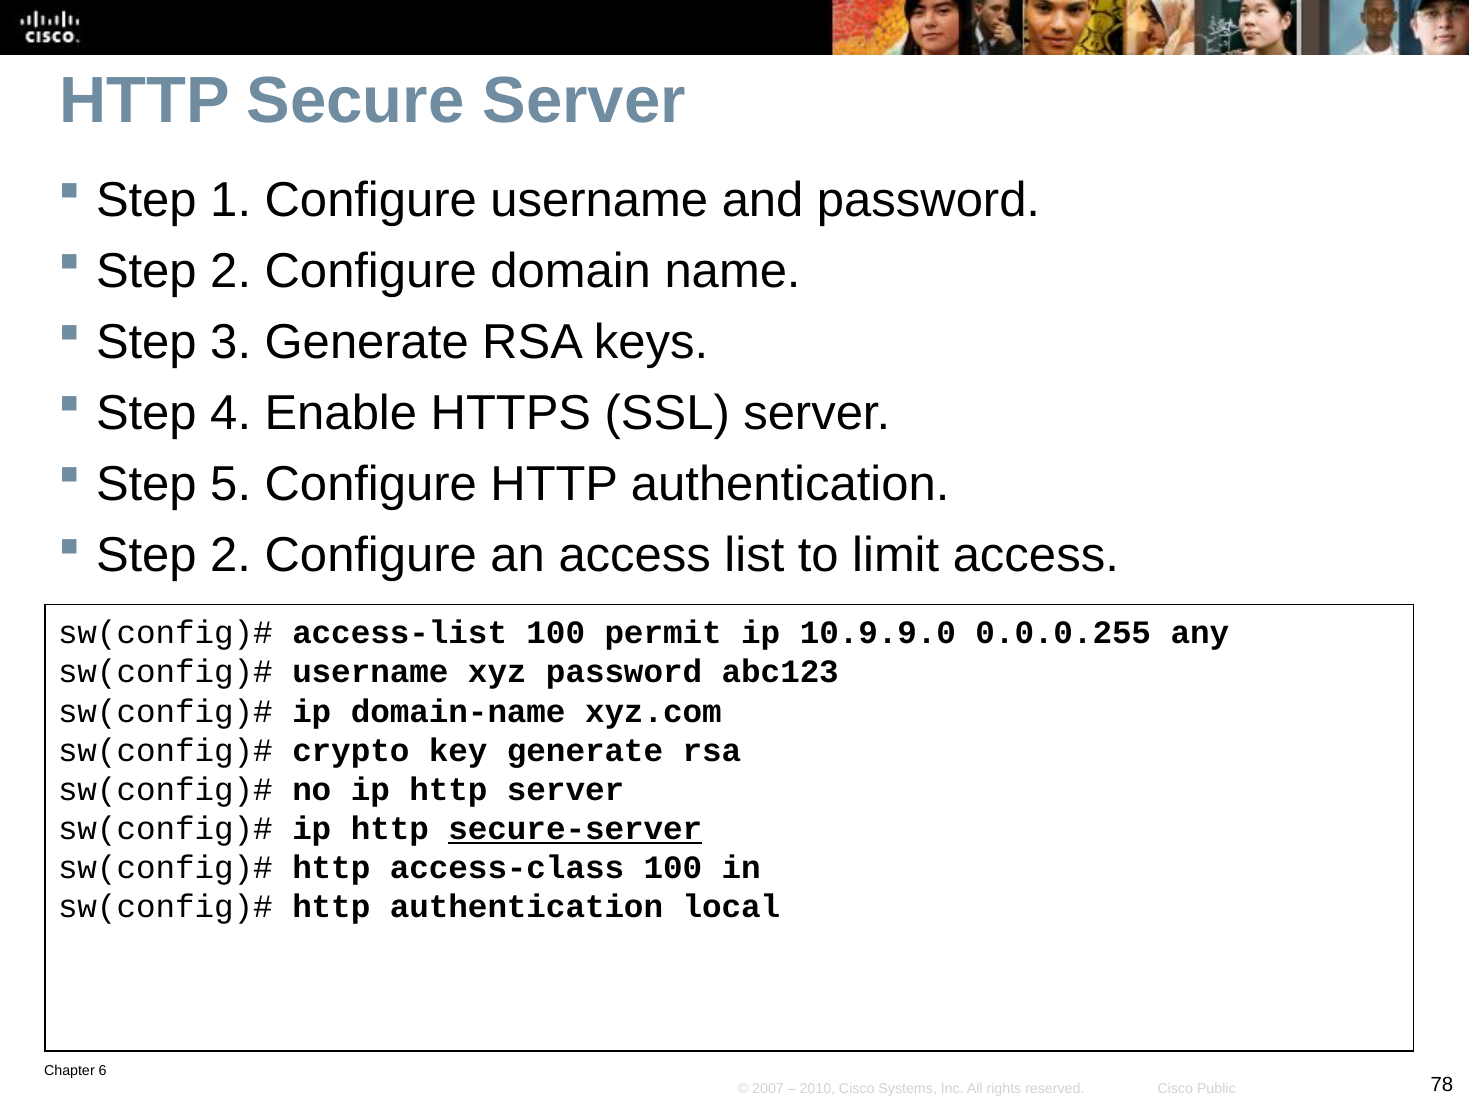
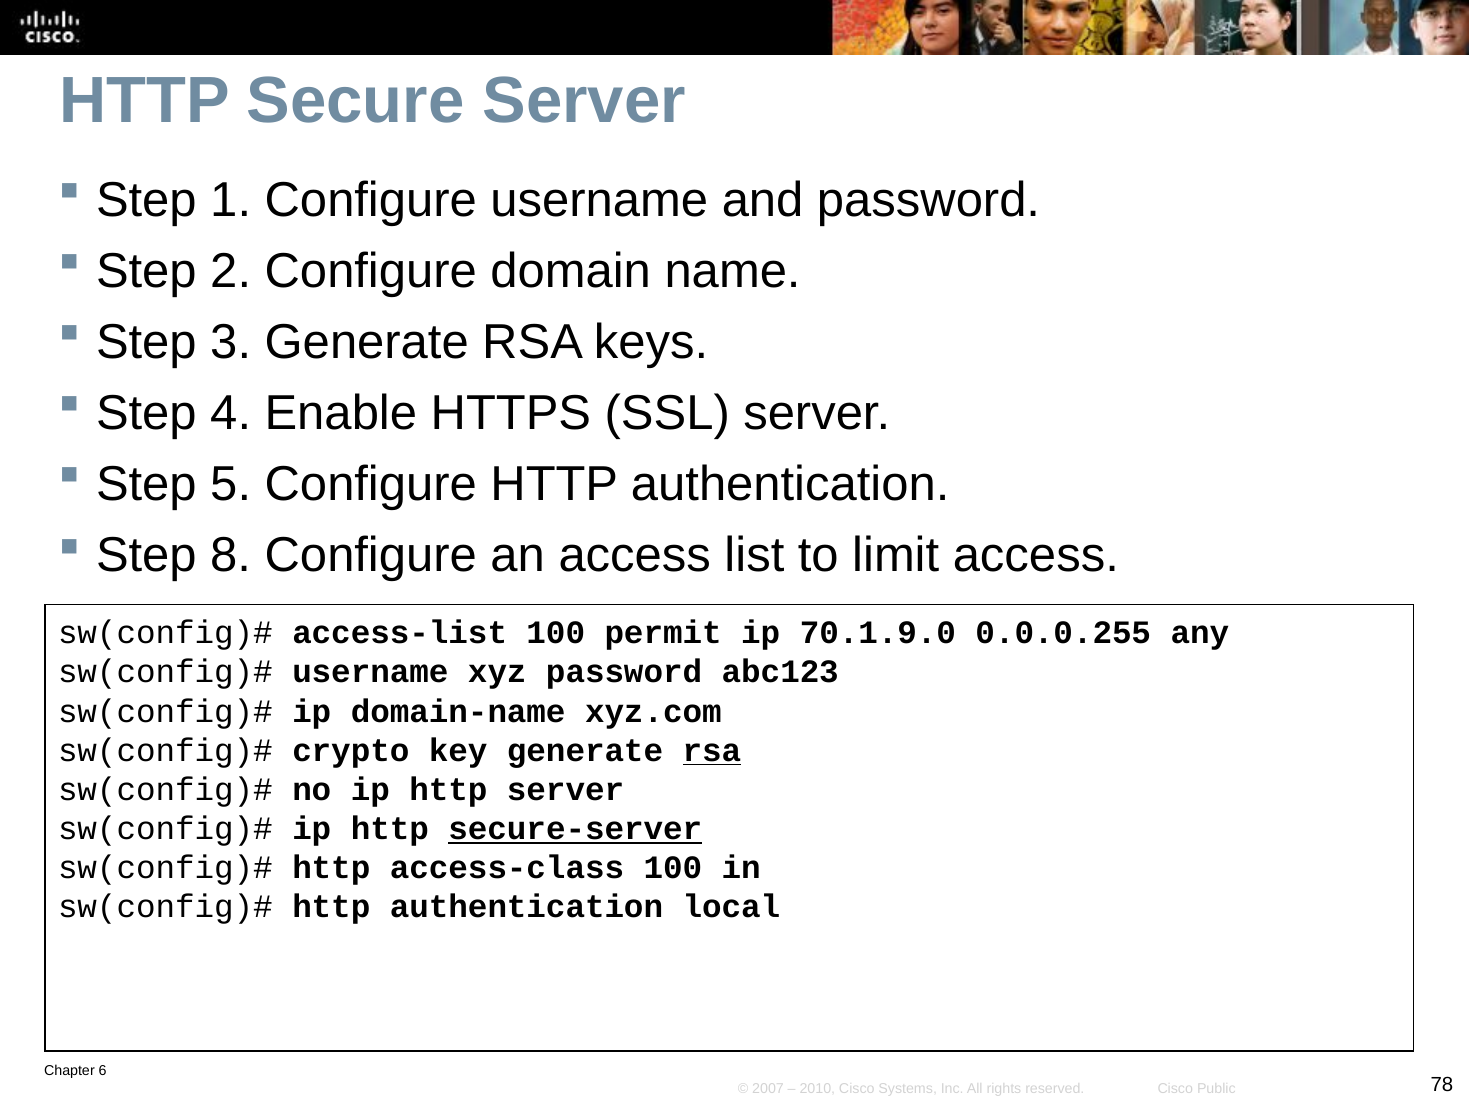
2: 2 -> 8 (231, 556)
10.9.9.0: 10.9.9.0 -> 70.1.9.0 (878, 633)
rsa underline: none -> present (712, 750)
